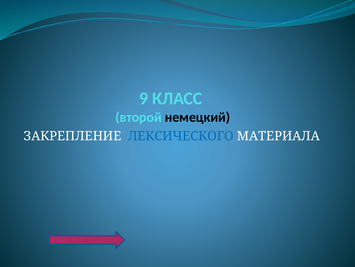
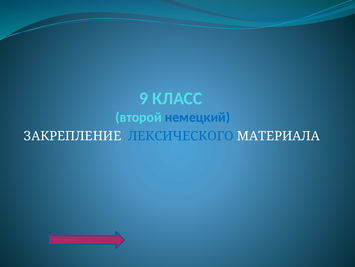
немецкий colour: black -> blue (197, 117)
